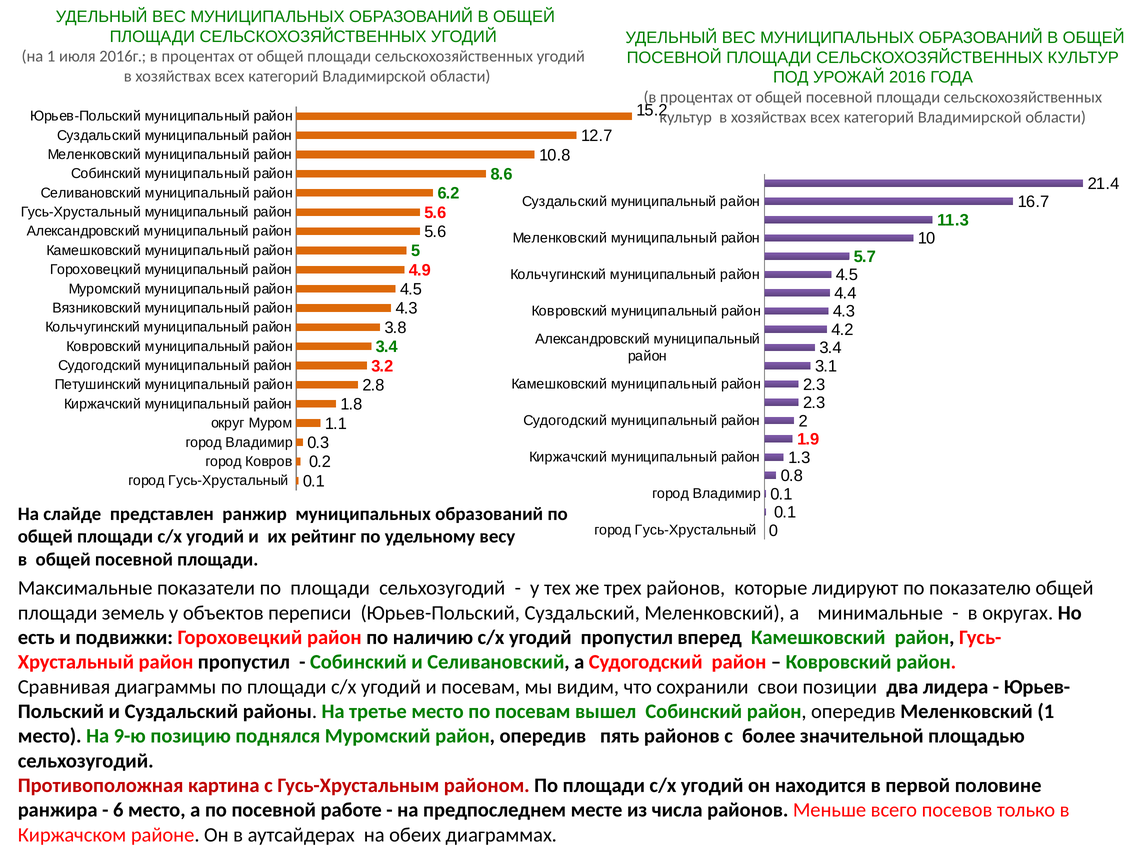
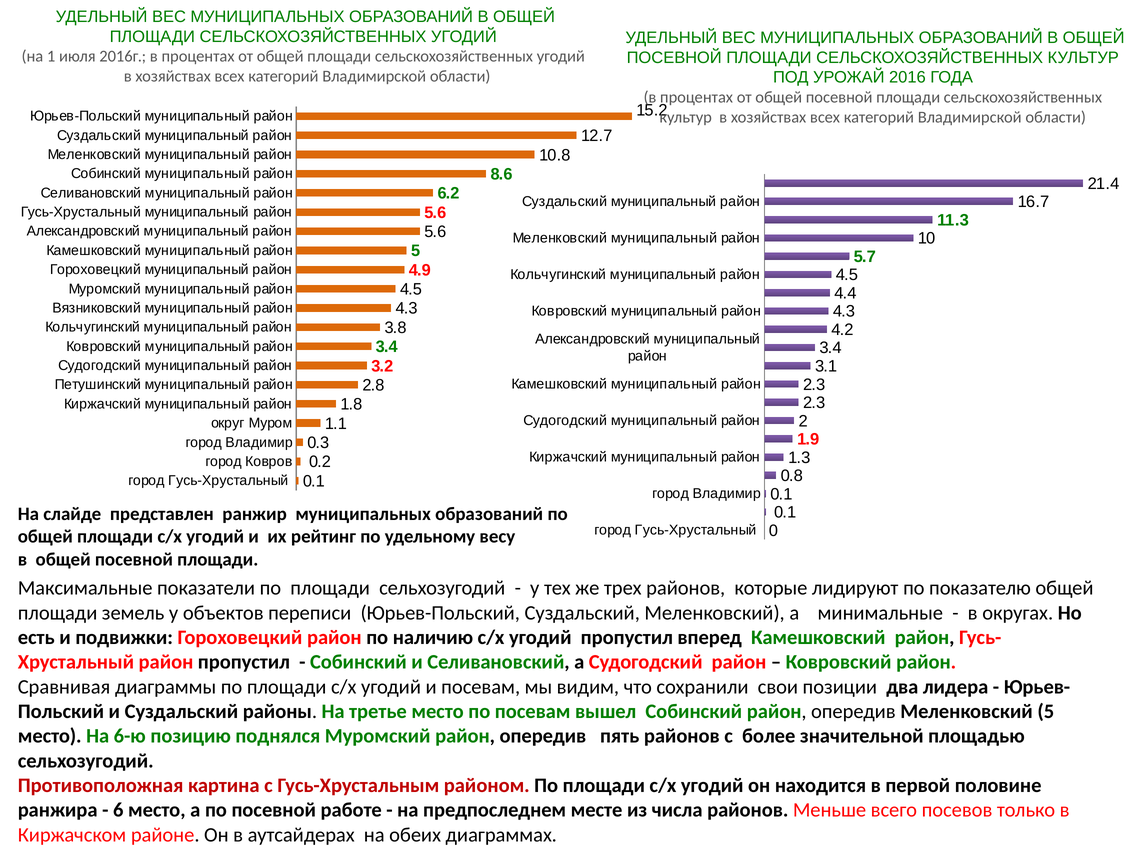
Меленковский 1: 1 -> 5 (1046, 711)
9-ю: 9-ю -> 6-ю (130, 736)
